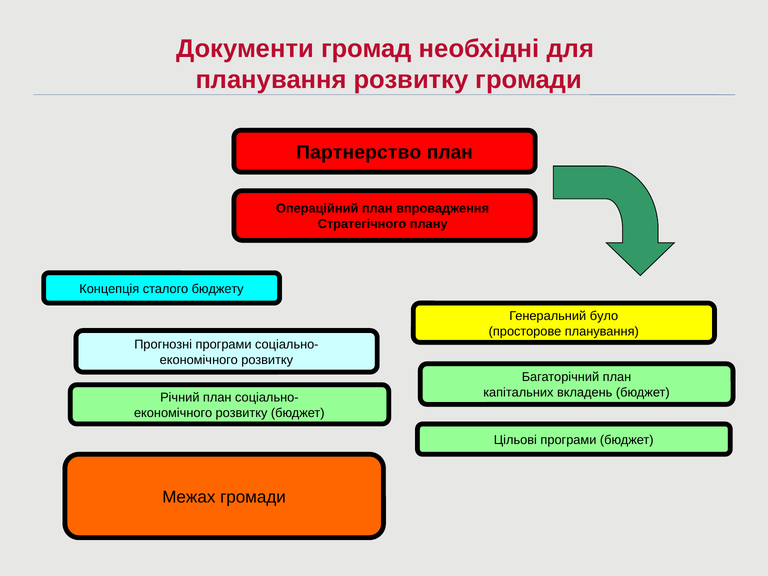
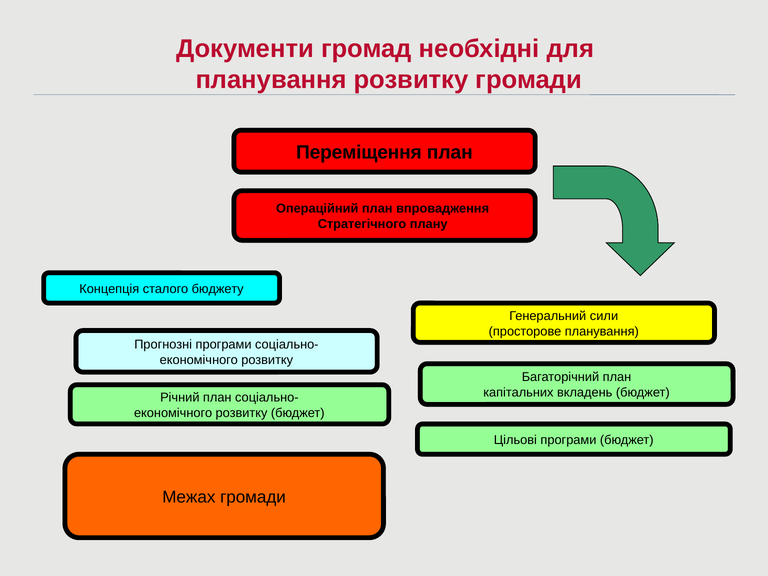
Партнерство: Партнерство -> Переміщення (359, 153)
було: було -> сили (604, 316)
